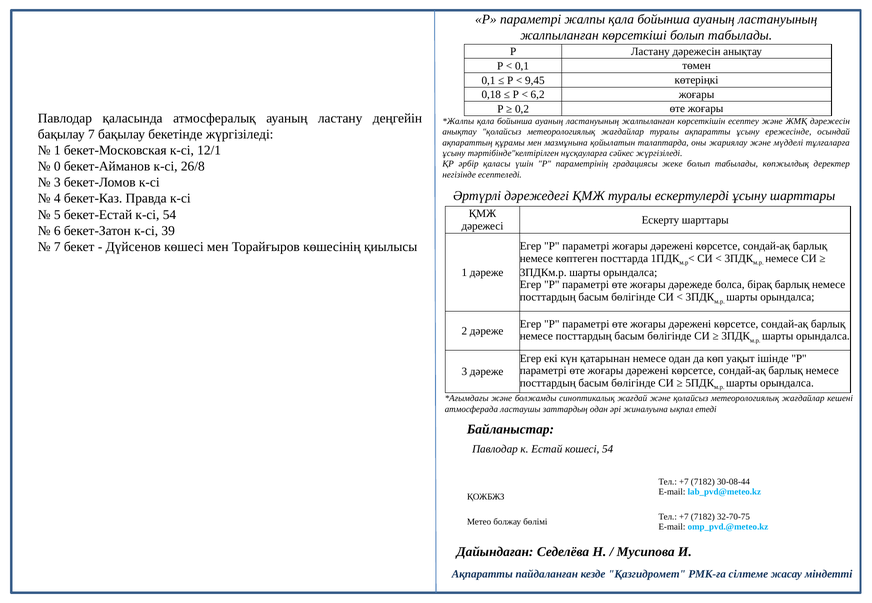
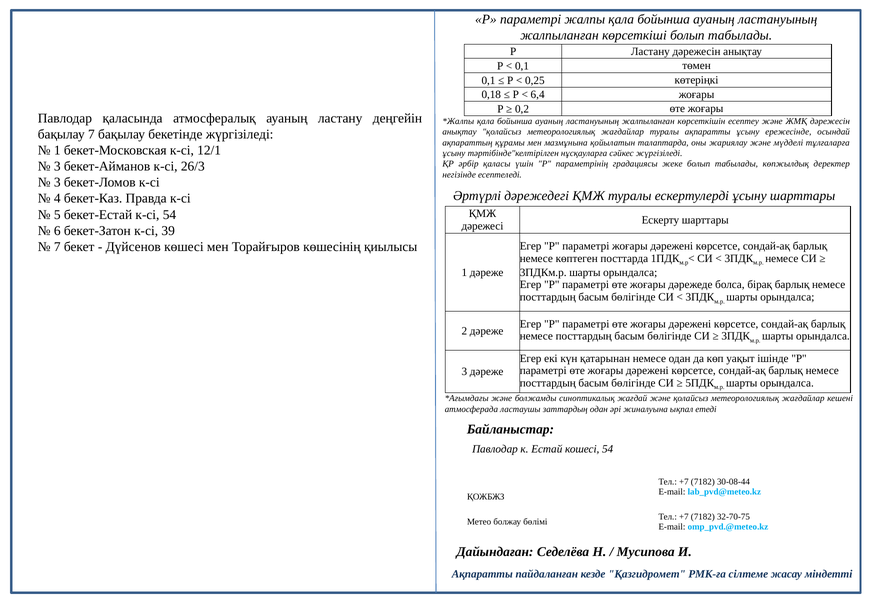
9,45: 9,45 -> 0,25 (535, 81)
6,2: 6,2 -> 6,4 (538, 95)
0: 0 -> 3 (57, 167)
26/8: 26/8 -> 26/3 (193, 167)
